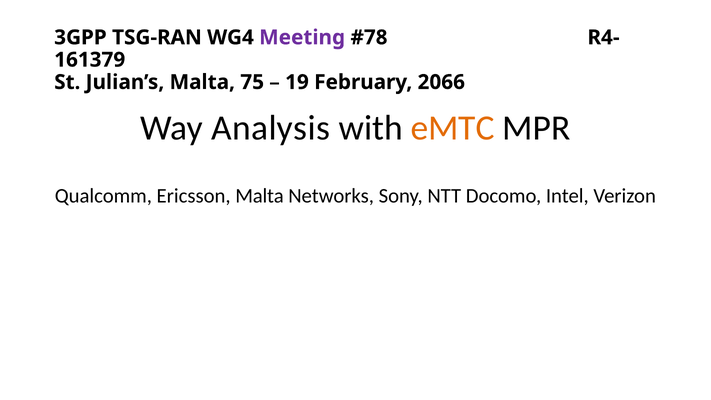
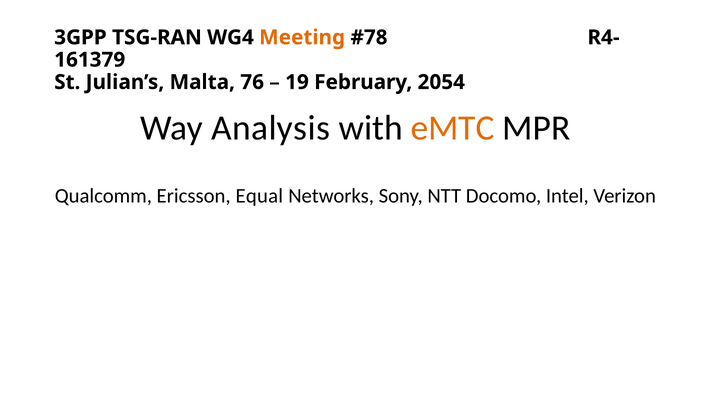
Meeting colour: purple -> orange (302, 37)
75: 75 -> 76 (252, 82)
2066: 2066 -> 2054 (441, 82)
Ericsson Malta: Malta -> Equal (259, 196)
